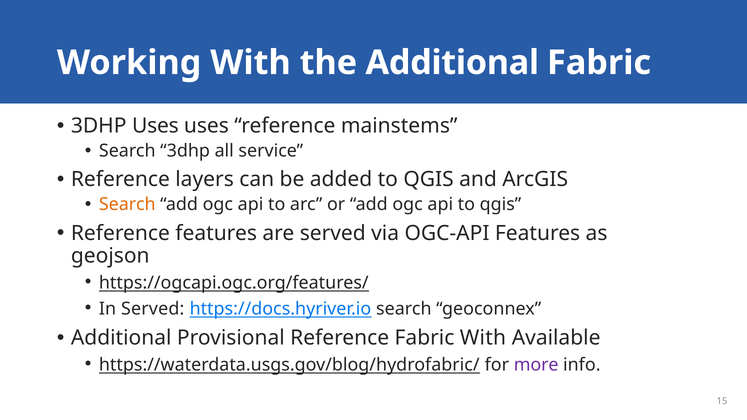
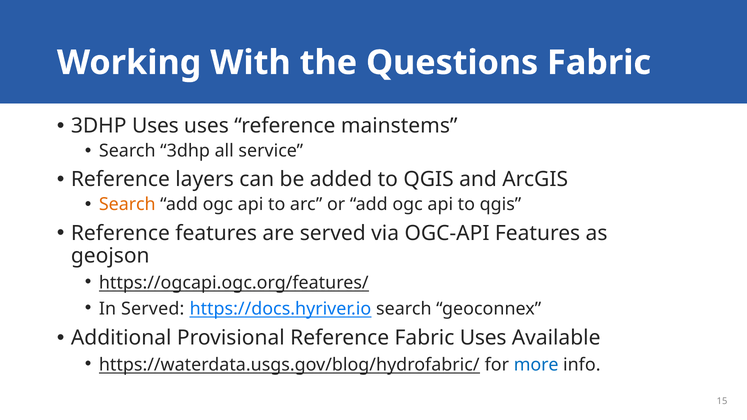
the Additional: Additional -> Questions (452, 63)
Fabric With: With -> Uses (483, 338)
more colour: purple -> blue (536, 365)
